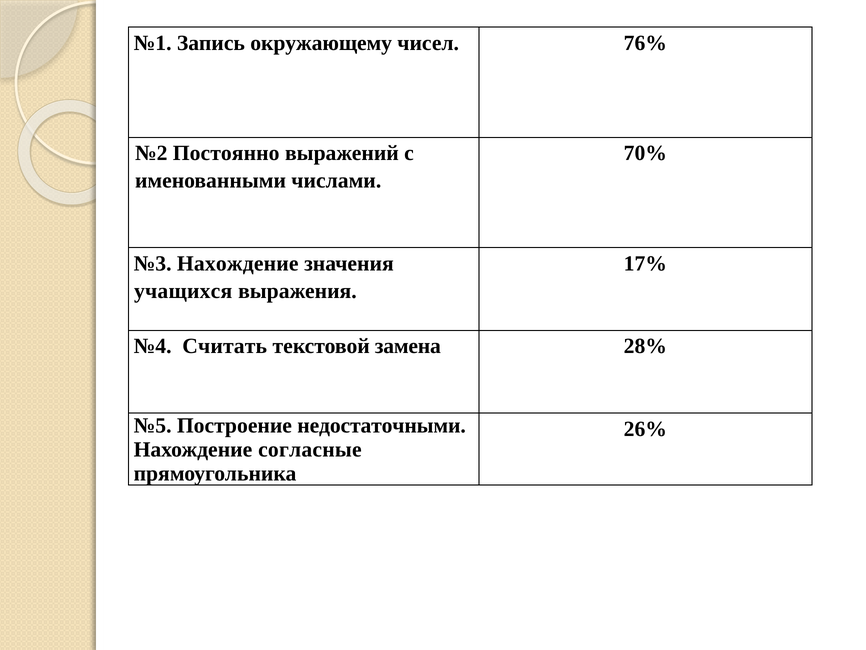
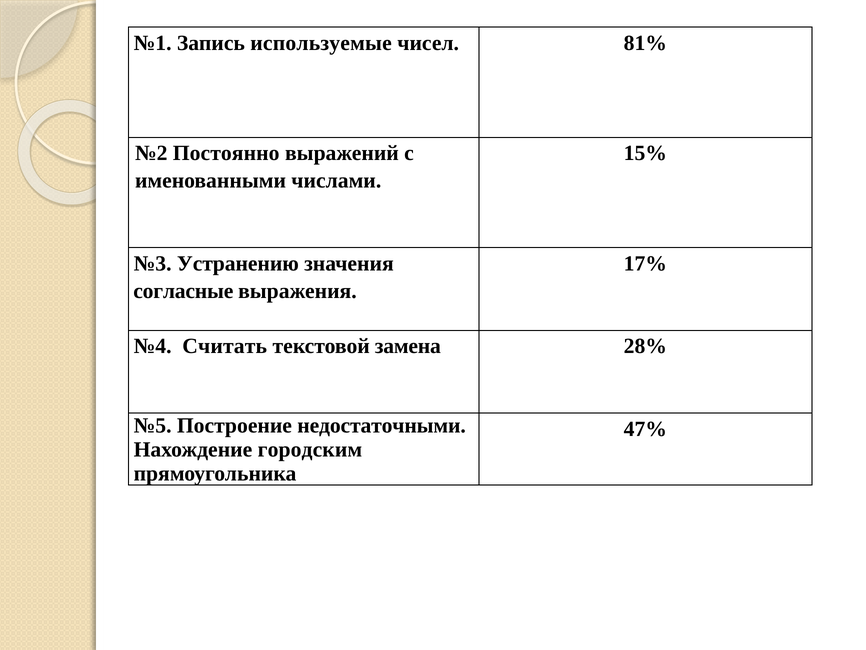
окружающему: окружающему -> используемые (321, 43)
76%: 76% -> 81% (645, 43)
70%: 70% -> 15% (645, 153)
№3 Нахождение: Нахождение -> Устранению (238, 263)
учащихся: учащихся -> согласные (183, 291)
26%: 26% -> 47% (645, 429)
согласные: согласные -> городским (310, 449)
